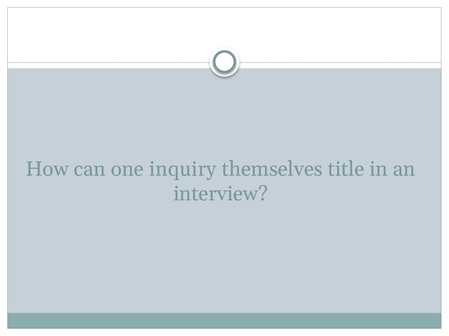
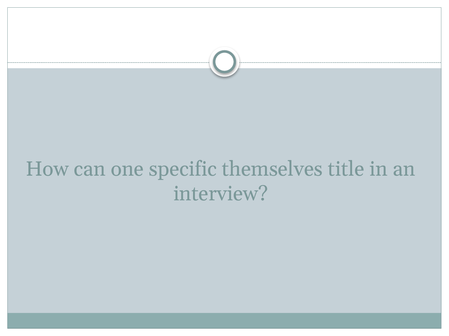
inquiry: inquiry -> specific (183, 169)
